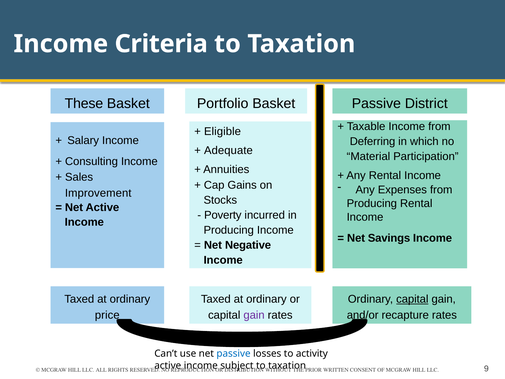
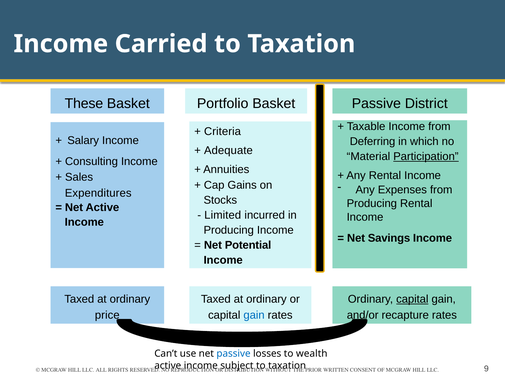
Criteria: Criteria -> Carried (161, 44)
Eligible: Eligible -> Criteria (223, 131)
Participation underline: none -> present (426, 156)
Improvement: Improvement -> Expenditures (98, 193)
Poverty: Poverty -> Limited (223, 215)
Negative: Negative -> Potential (248, 245)
gain colour: purple -> blue (254, 315)
activity: activity -> wealth (312, 353)
